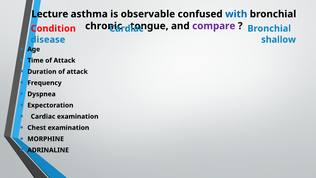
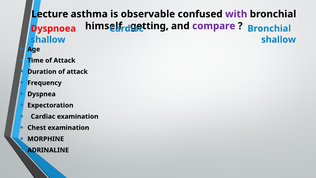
with colour: blue -> purple (236, 14)
chronic: chronic -> himself (104, 26)
tongue: tongue -> getting (149, 26)
Condition: Condition -> Dyspnoea (53, 29)
disease: disease -> shallow (48, 40)
